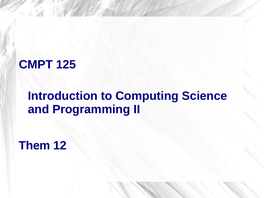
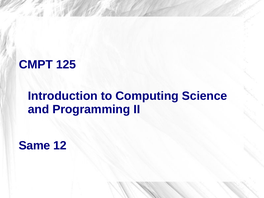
Them: Them -> Same (34, 146)
